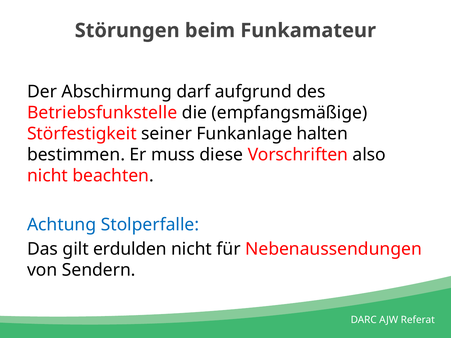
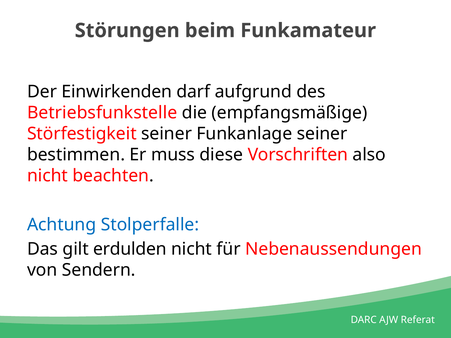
Abschirmung: Abschirmung -> Einwirkenden (117, 92)
Funkanlage halten: halten -> seiner (322, 134)
